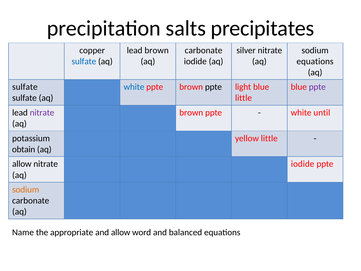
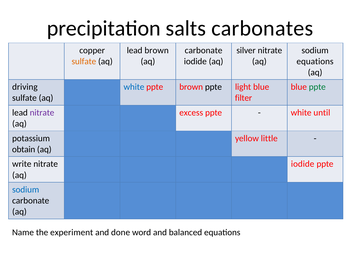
precipitates: precipitates -> carbonates (262, 28)
sulfate colour: blue -> orange (84, 61)
sulfate: sulfate -> driving (25, 87)
ppte colour: purple -> green (317, 87)
little: little -> filter (244, 98)
brown: brown -> excess (191, 113)
allow: allow -> write (22, 164)
sodium colour: orange -> blue (26, 190)
appropriate: appropriate -> experiment (72, 232)
and allow: allow -> done (121, 232)
